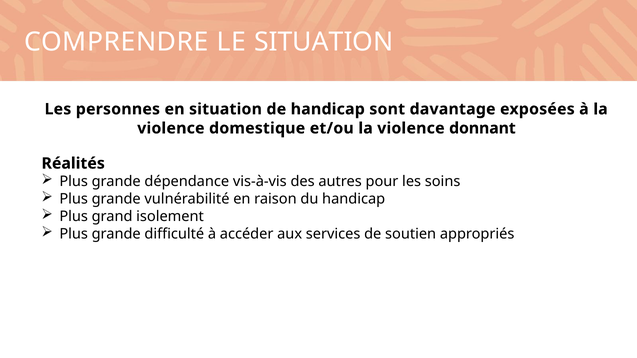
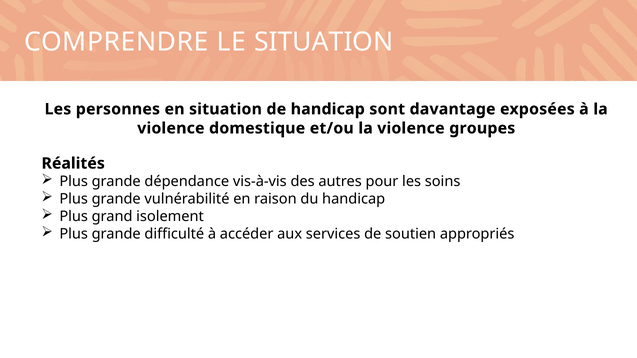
donnant: donnant -> groupes (482, 128)
